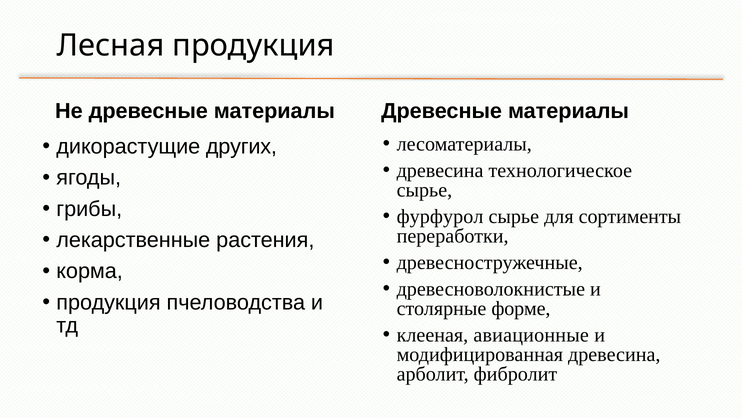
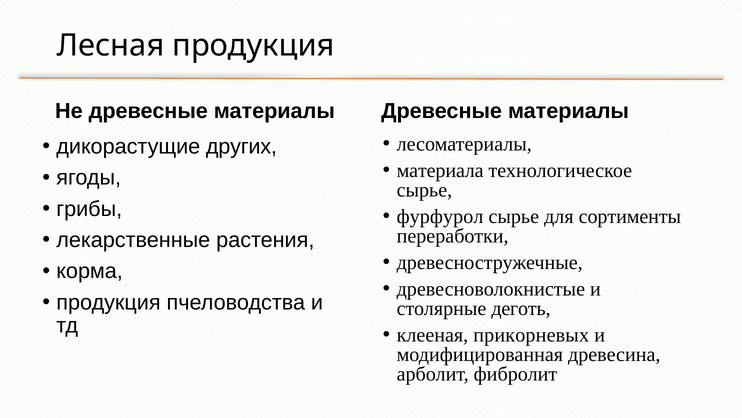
древесина: древесина -> материала (440, 170)
форме: форме -> деготь (521, 308)
авиационные: авиационные -> прикорневых (531, 335)
